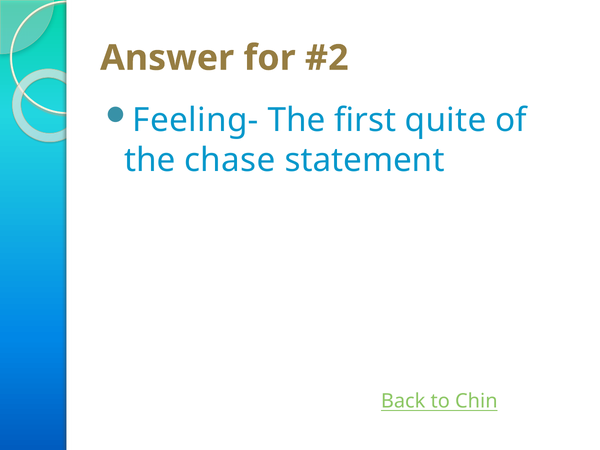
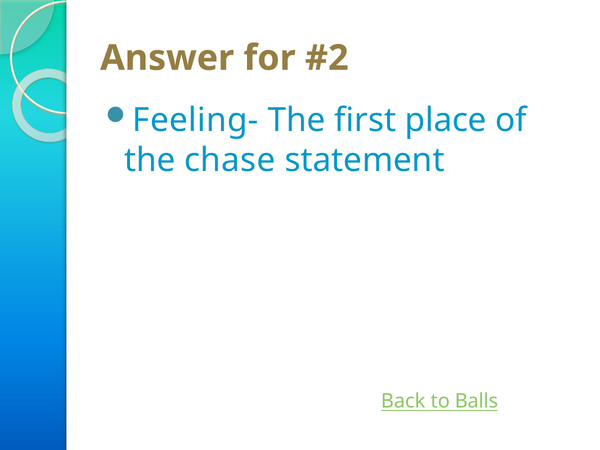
quite: quite -> place (446, 120)
Chin: Chin -> Balls (476, 401)
